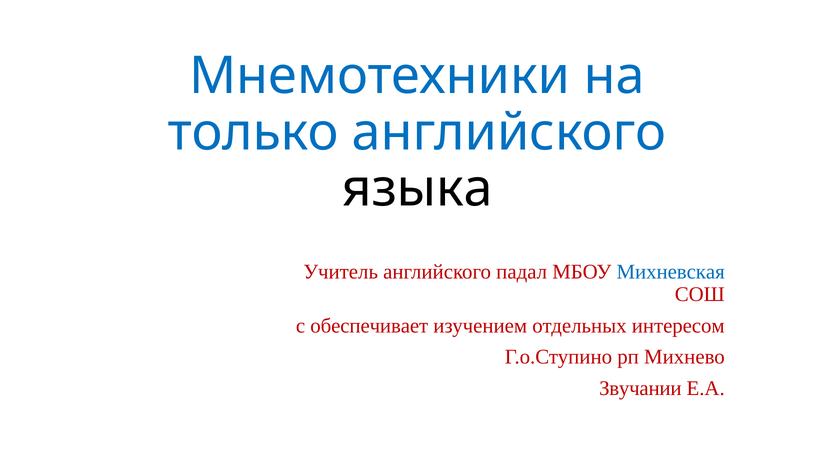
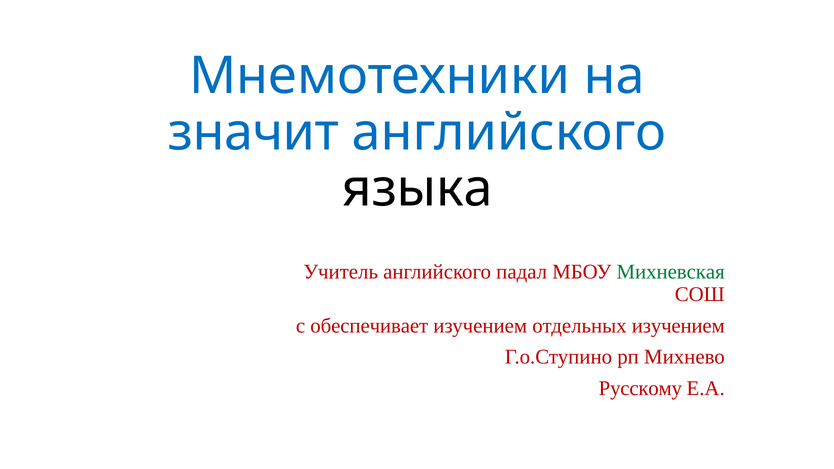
только: только -> значит (253, 132)
Михневская colour: blue -> green (671, 272)
отдельных интересом: интересом -> изучением (678, 326)
Звучании: Звучании -> Русскому (640, 388)
